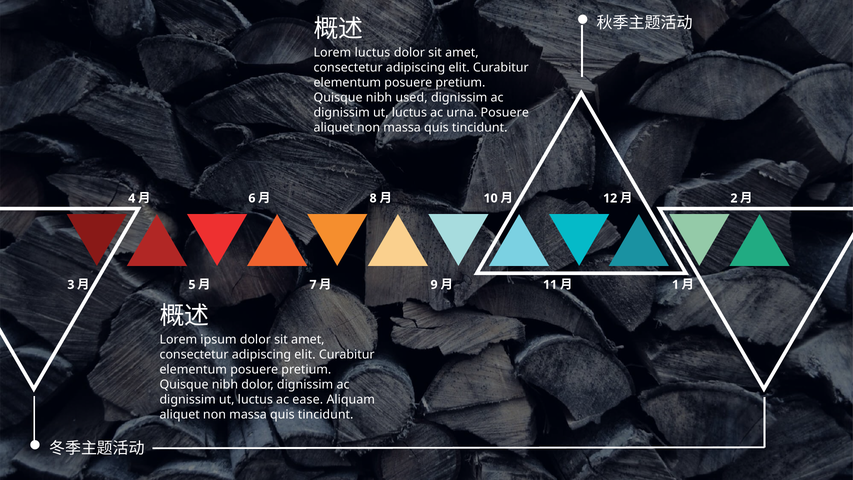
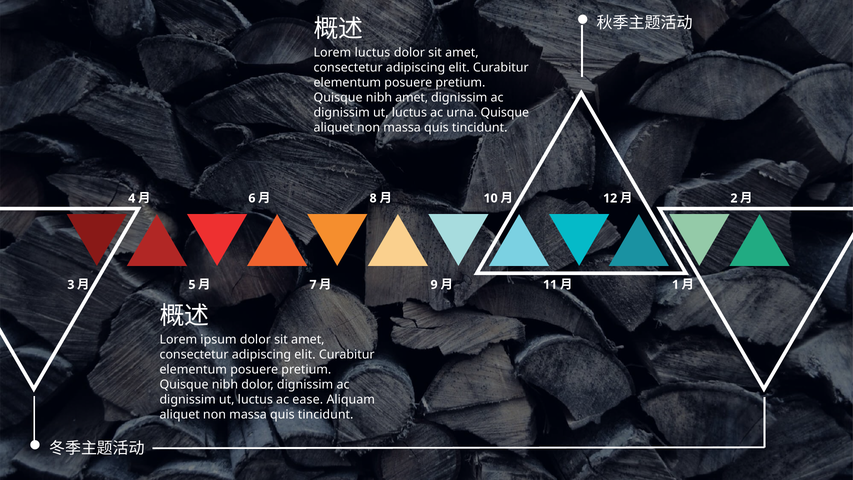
nibh used: used -> amet (412, 98)
urna Posuere: Posuere -> Quisque (505, 113)
